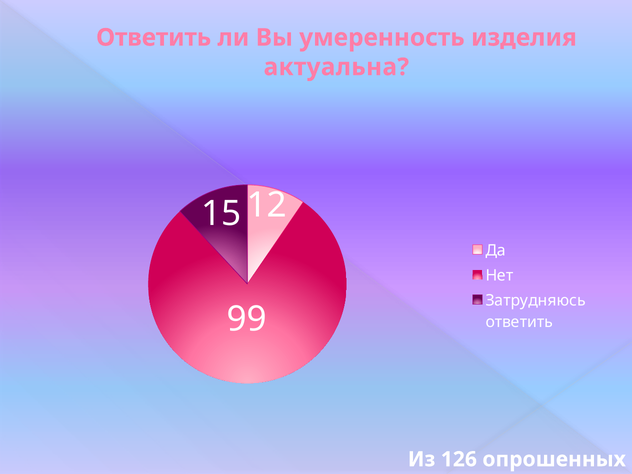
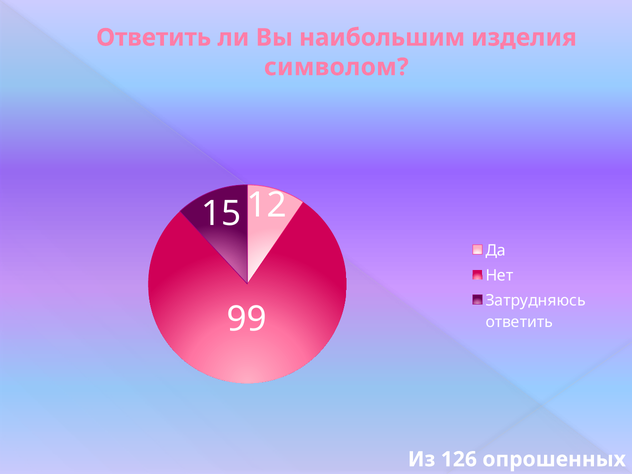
умеренность: умеренность -> наибольшим (382, 38)
актуальна: актуальна -> символом (336, 67)
